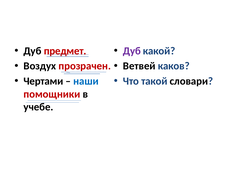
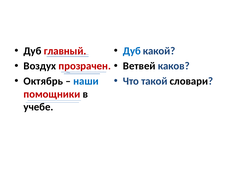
предмет: предмет -> главный (65, 51)
Дуб colour: purple -> blue (132, 51)
Чертами: Чертами -> Октябрь (43, 81)
